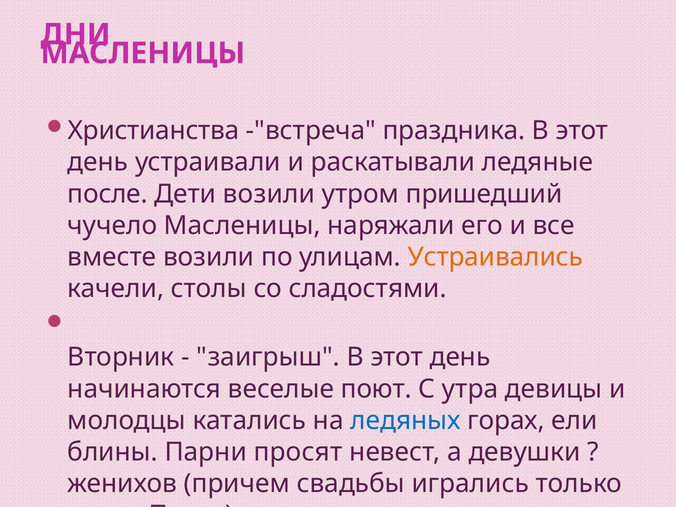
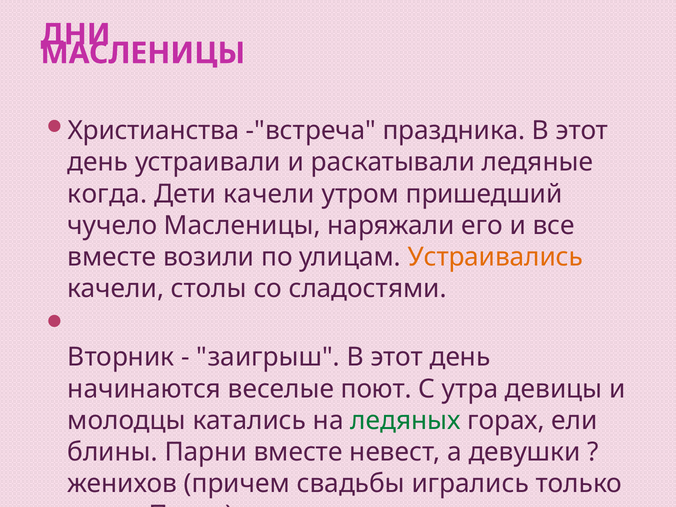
после: после -> когда (107, 194)
Дети возили: возили -> качели (269, 194)
ледяных colour: blue -> green (406, 420)
Парни просят: просят -> вместе (298, 452)
